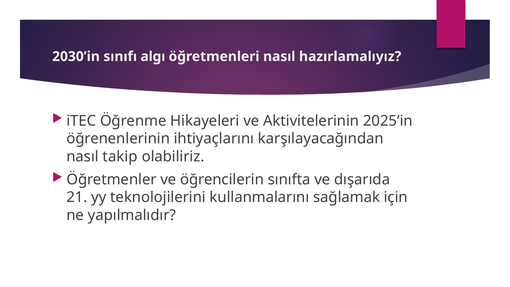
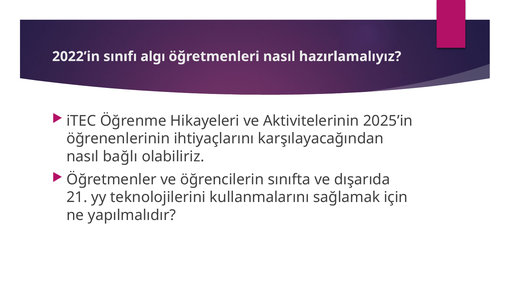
2030’in: 2030’in -> 2022’in (76, 56)
takip: takip -> bağlı (120, 156)
